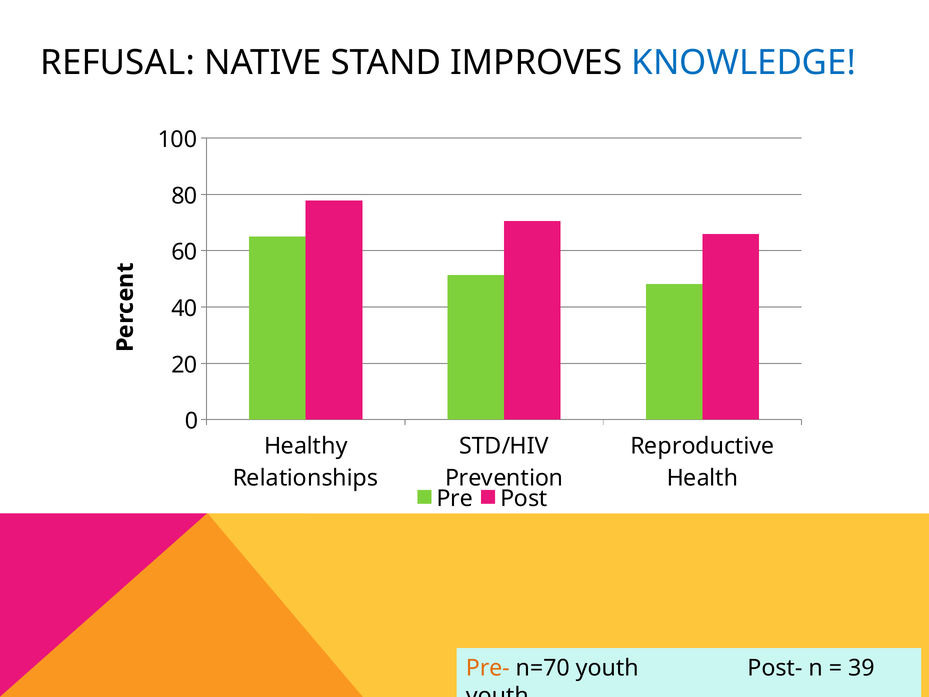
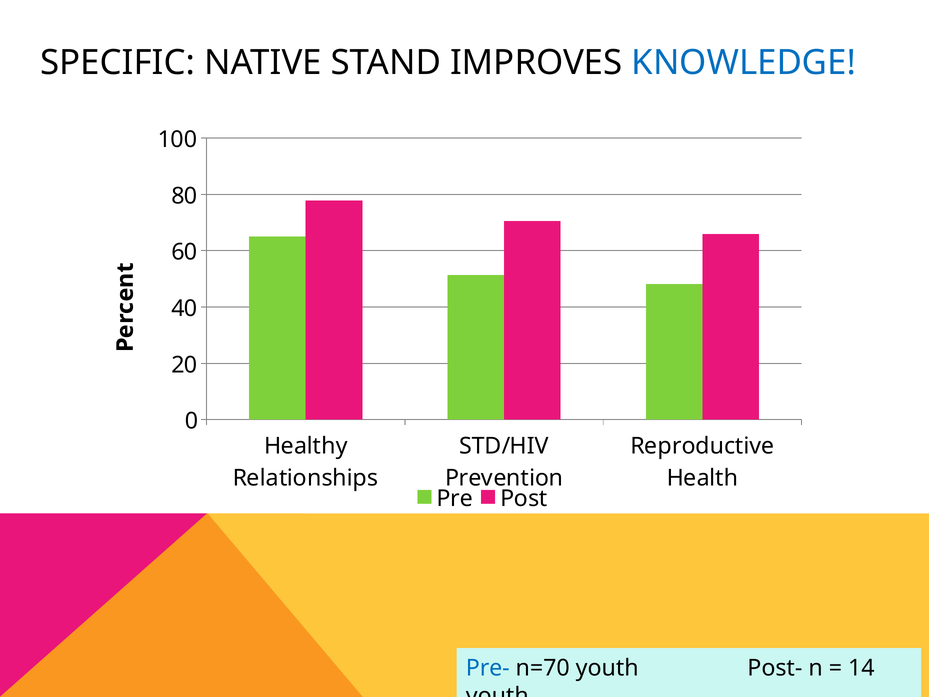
REFUSAL: REFUSAL -> SPECIFIC (118, 63)
Pre- colour: orange -> blue (488, 668)
39: 39 -> 14 (861, 668)
